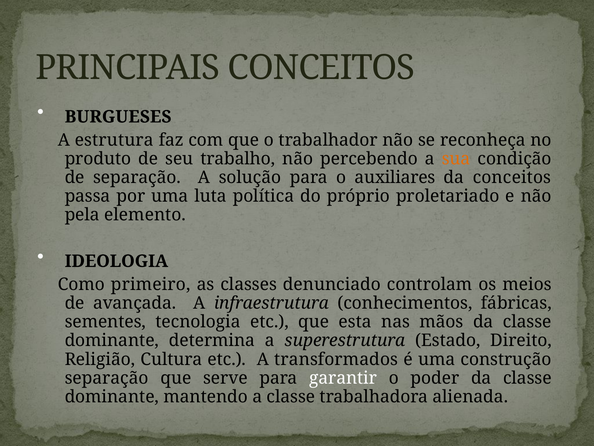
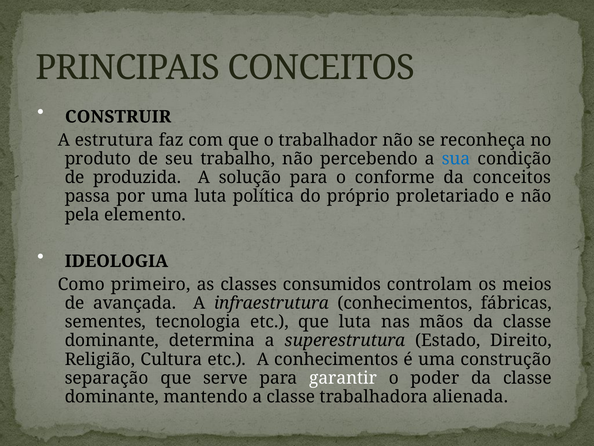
BURGUESES: BURGUESES -> CONSTRUIR (118, 117)
sua colour: orange -> blue (456, 158)
de separação: separação -> produzida (137, 177)
auxiliares: auxiliares -> conforme (395, 177)
denunciado: denunciado -> consumidos (332, 284)
que esta: esta -> luta (355, 321)
A transformados: transformados -> conhecimentos (336, 359)
